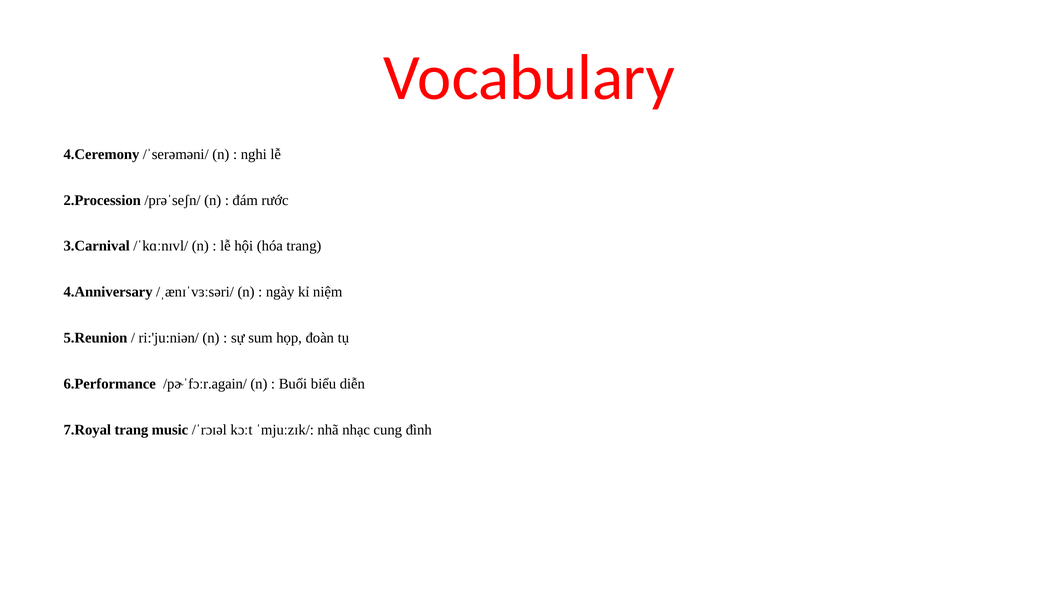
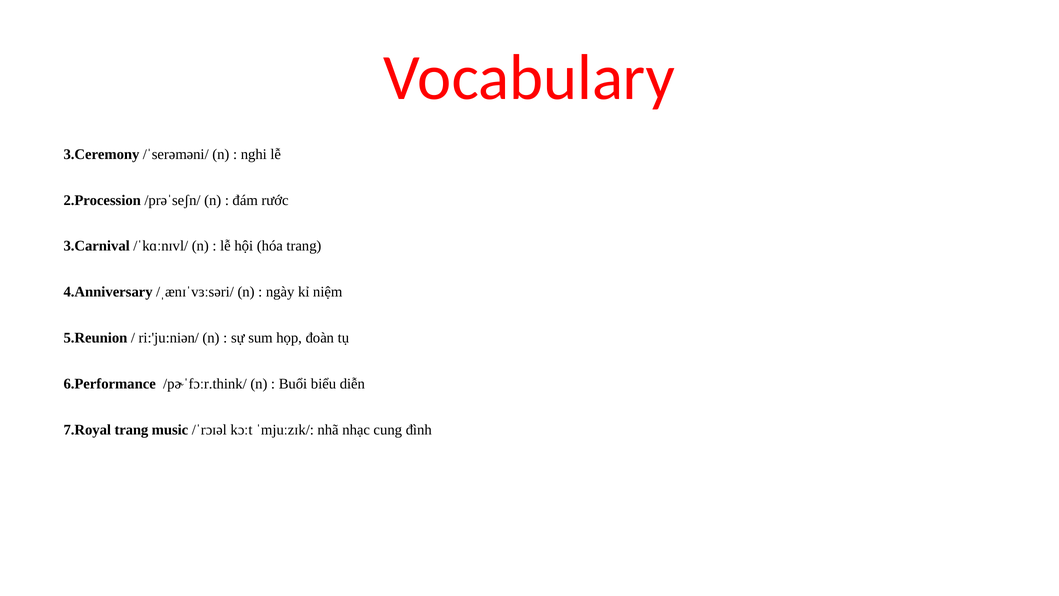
4.Ceremony: 4.Ceremony -> 3.Ceremony (101, 154)
/pɚˈfɔːr.again/: /pɚˈfɔːr.again/ -> /pɚˈfɔːr.think/ (205, 384)
